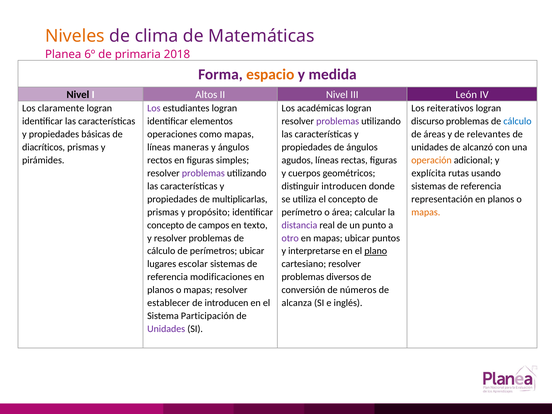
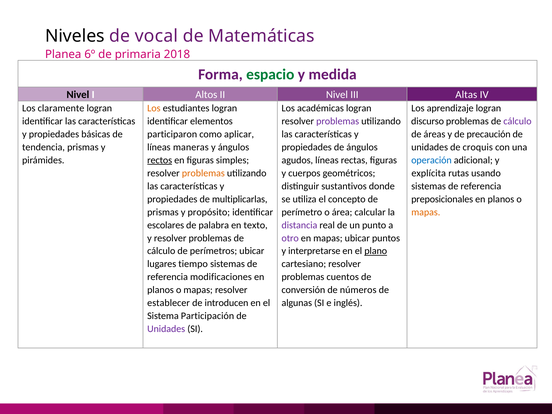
Niveles colour: orange -> black (75, 36)
clima: clima -> vocal (156, 36)
espacio colour: orange -> green (270, 74)
León: León -> Altas (466, 95)
Los colour: purple -> orange (154, 108)
reiterativos: reiterativos -> aprendizaje (450, 108)
cálculo colour: blue -> purple (517, 121)
operaciones: operaciones -> participaron (172, 134)
como mapas: mapas -> aplicar (239, 134)
relevantes: relevantes -> precaución (489, 134)
diacríticos: diacríticos -> tendencia (44, 147)
alcanzó: alcanzó -> croquis (478, 147)
rectos underline: none -> present (160, 160)
operación colour: orange -> blue (431, 160)
problemas colour: purple -> orange (203, 173)
distinguir introducen: introducen -> sustantivos (344, 186)
representación: representación -> preposicionales (442, 199)
concepto: concepto -> escolares (166, 225)
campos: campos -> palabra (214, 225)
escolar: escolar -> tiempo (193, 264)
diversos: diversos -> cuentos (343, 277)
alcanza: alcanza -> algunas (297, 303)
